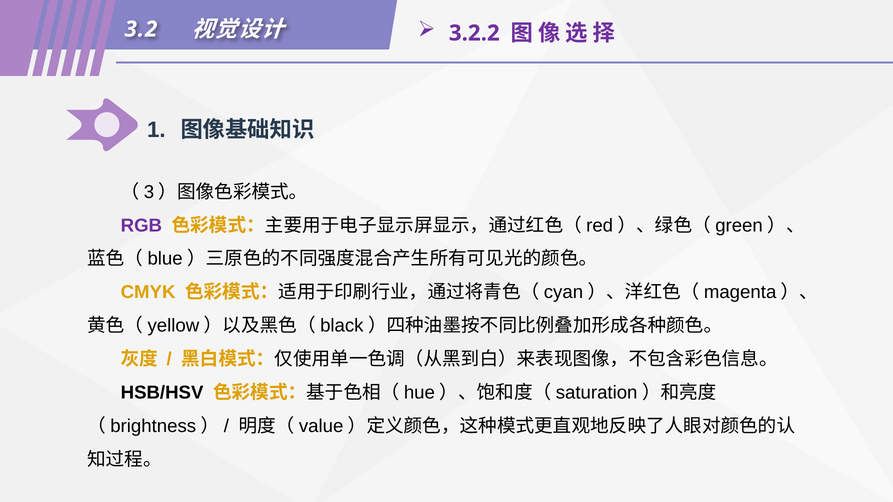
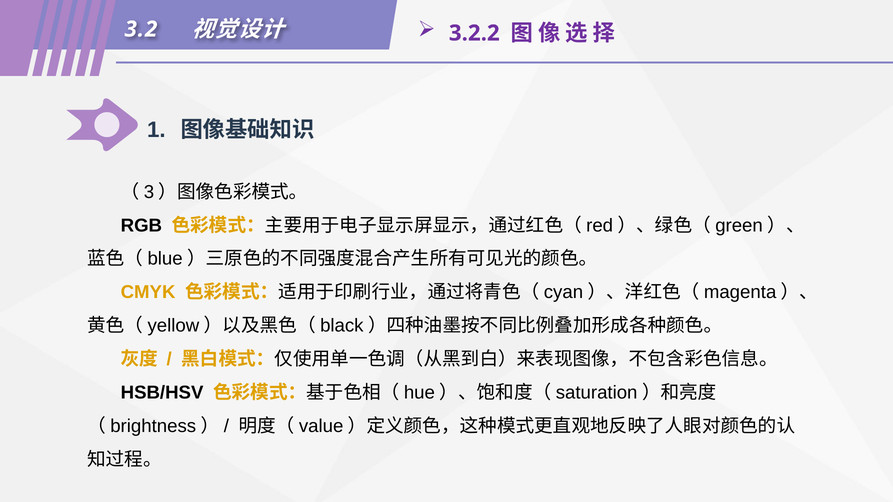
RGB colour: purple -> black (141, 225)
